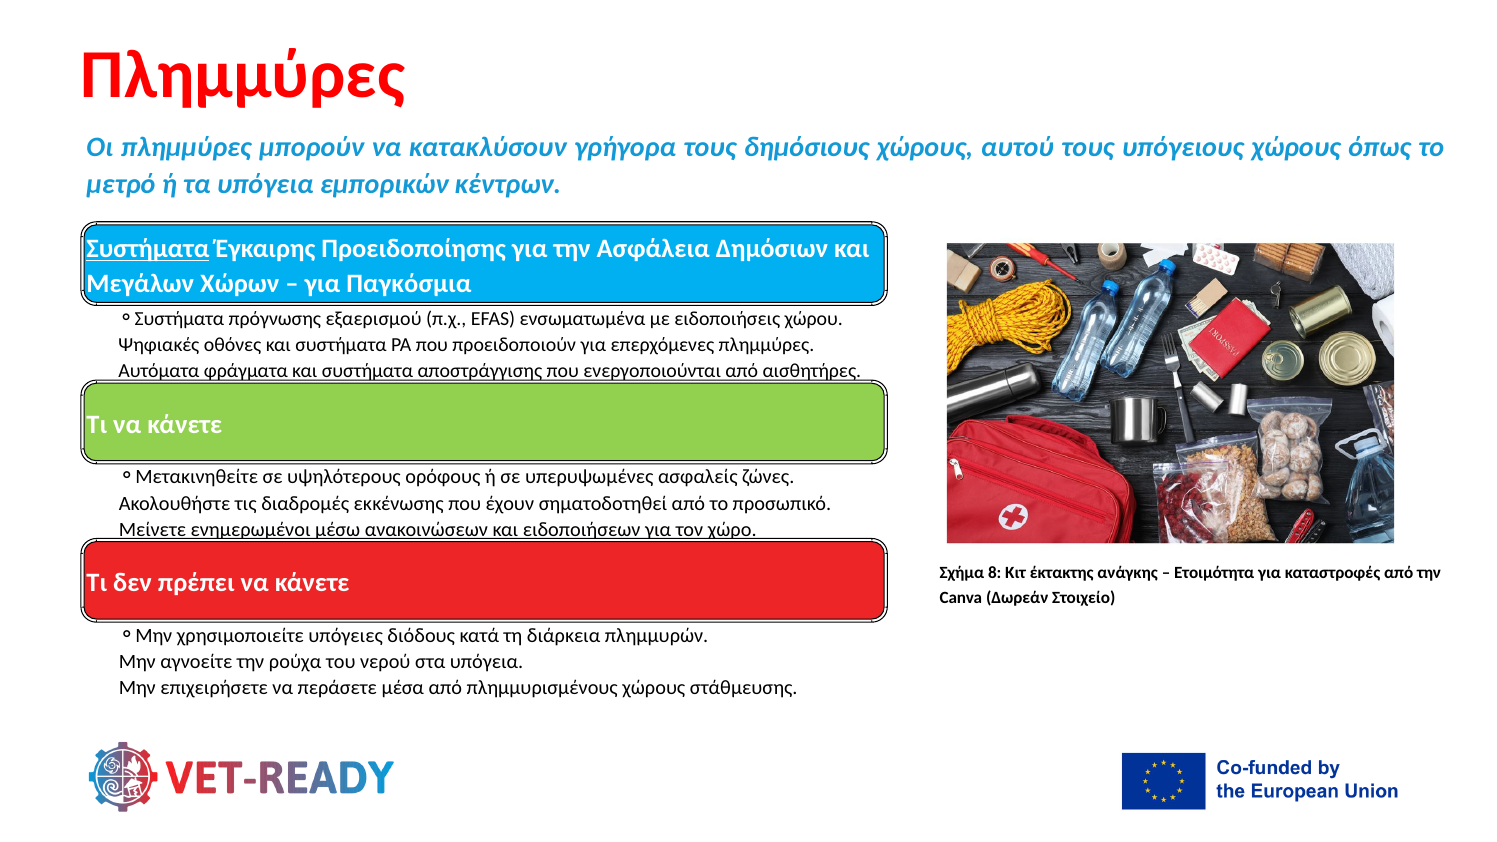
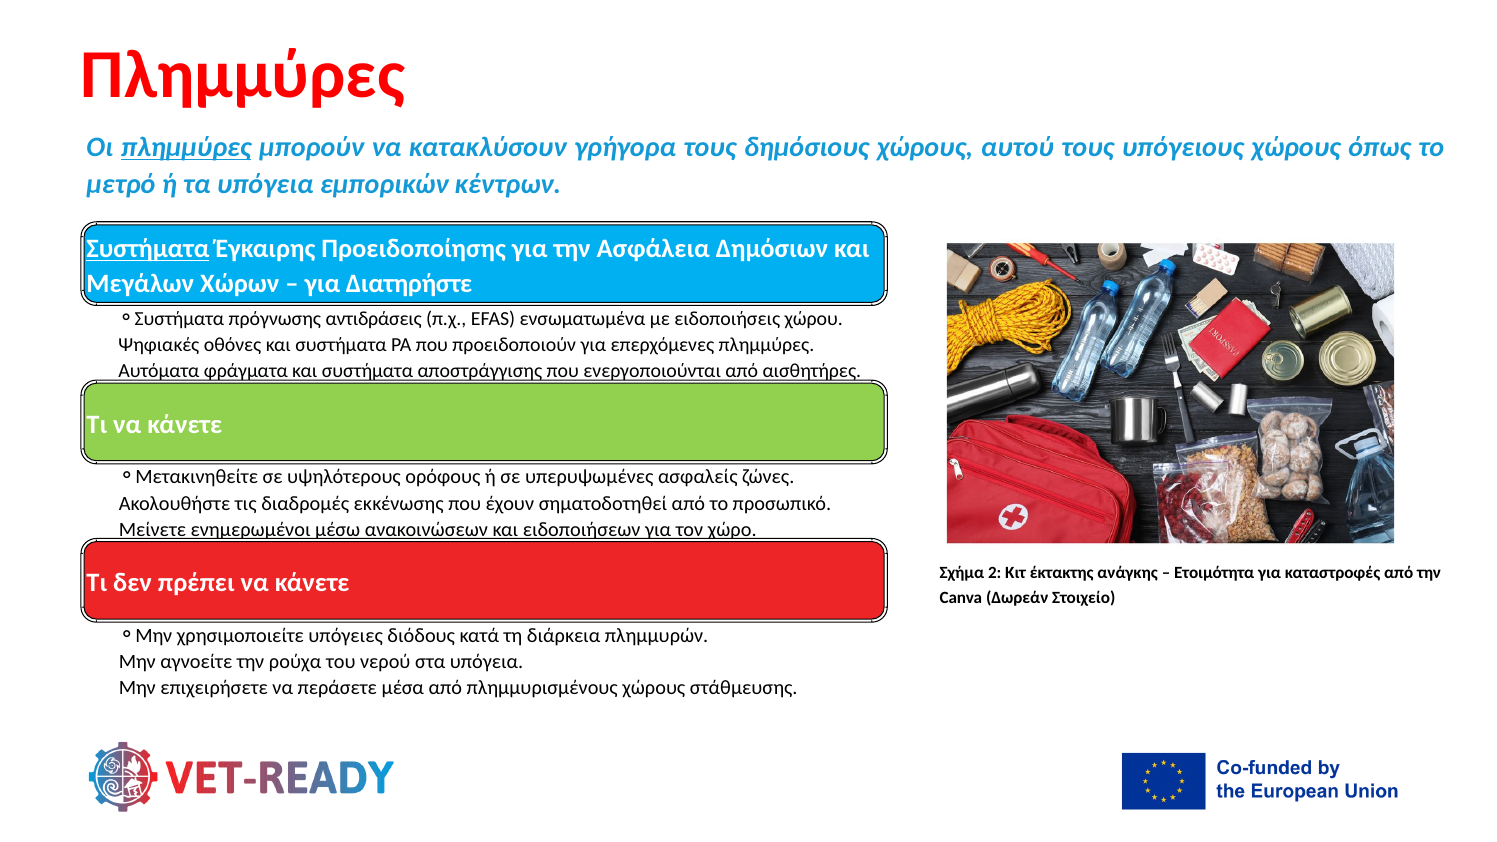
πλημμύρες underline: none -> present (186, 148)
Παγκόσμια: Παγκόσμια -> Διατηρήστε (409, 283)
εξαερισμού: εξαερισμού -> αντιδράσεις (374, 319)
8: 8 -> 2 (995, 573)
